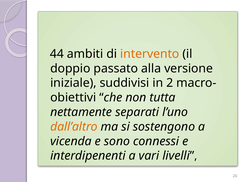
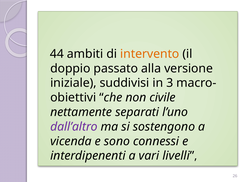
2: 2 -> 3 (170, 83)
tutta: tutta -> civile (163, 98)
dall’altro colour: orange -> purple (74, 127)
